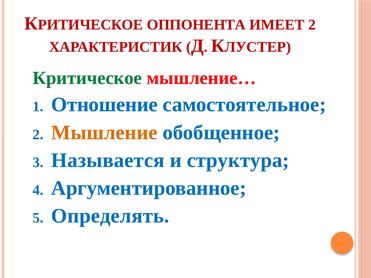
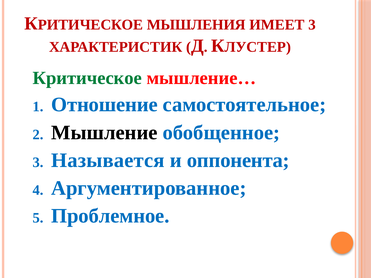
ОППОНЕНТА: ОППОНЕНТА -> МЫШЛЕНИЯ (196, 25)
ИМЕЕТ 2: 2 -> 3 (312, 25)
Мышление colour: orange -> black (104, 133)
структура: структура -> оппонента (238, 160)
Определять: Определять -> Проблемное (110, 216)
